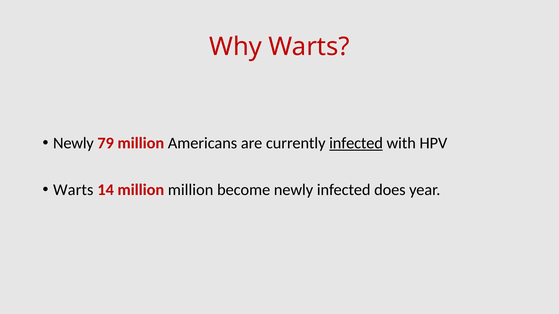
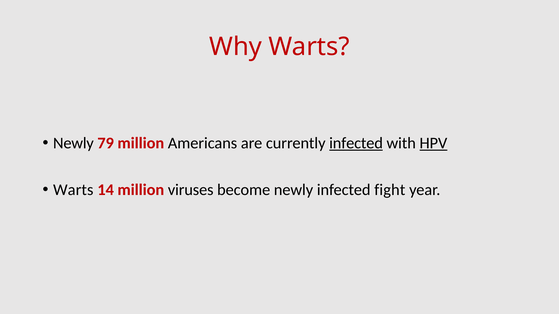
HPV underline: none -> present (433, 143)
million million: million -> viruses (191, 190)
does: does -> fight (390, 190)
